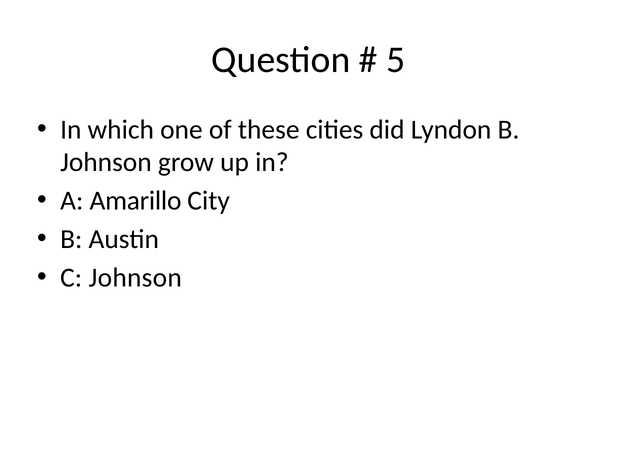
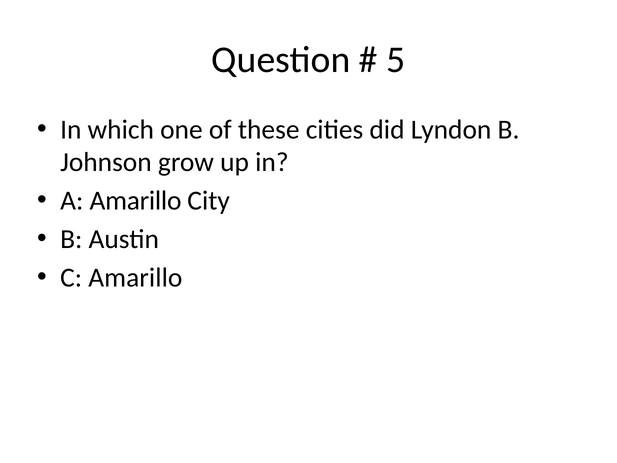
C Johnson: Johnson -> Amarillo (135, 278)
